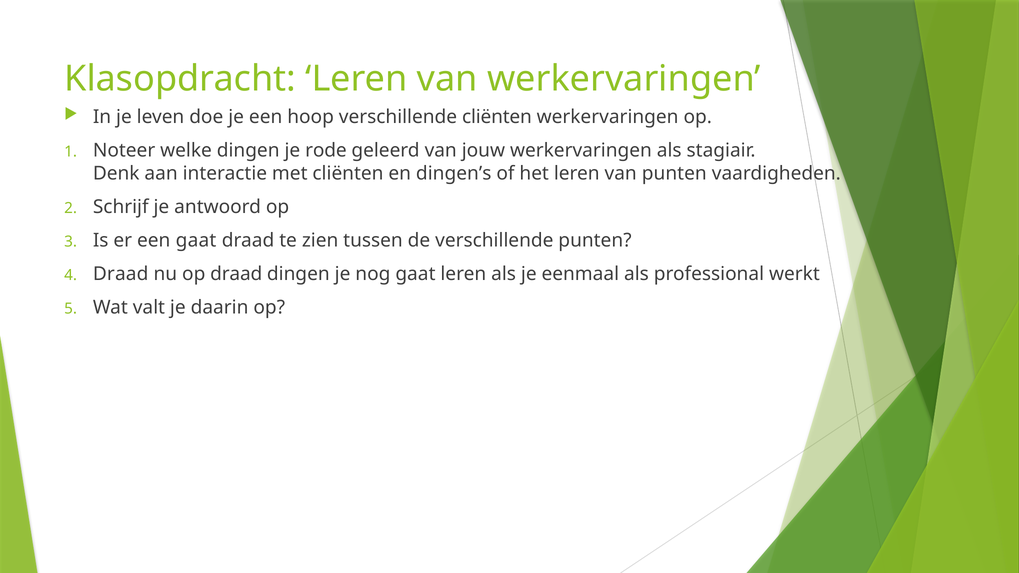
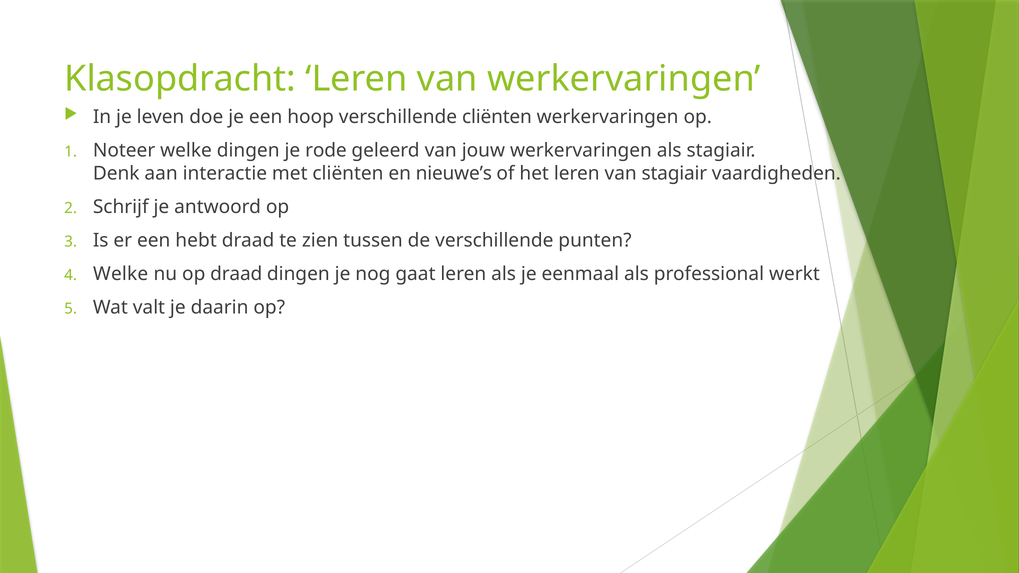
dingen’s: dingen’s -> nieuwe’s (454, 174)
van punten: punten -> stagiair (674, 174)
een gaat: gaat -> hebt (196, 241)
Draad: Draad -> Welke (121, 274)
